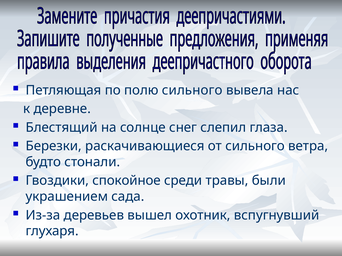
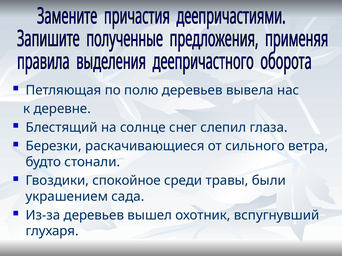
полю сильного: сильного -> деревьев (192, 90)
